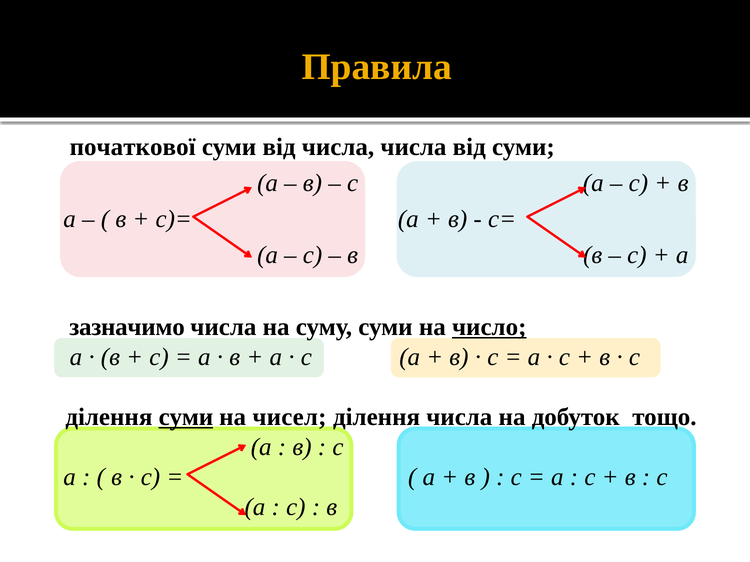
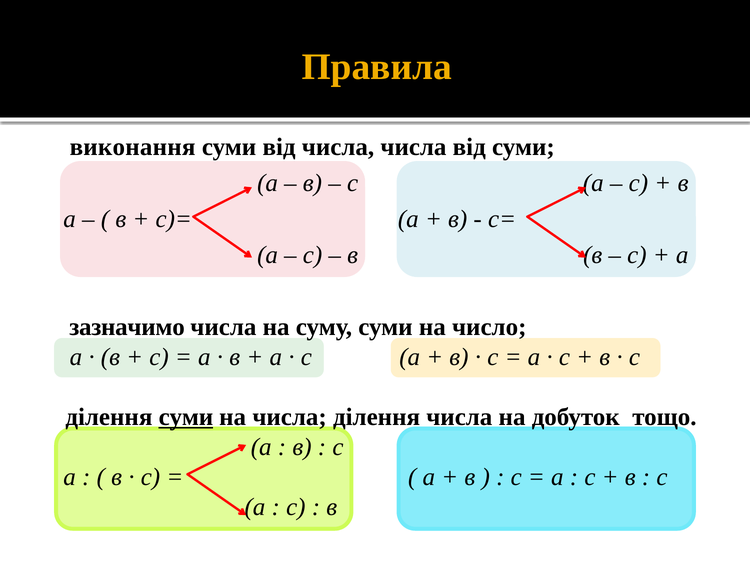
початкової: початкової -> виконання (133, 147)
число underline: present -> none (489, 327)
на чисел: чисел -> числа (290, 417)
